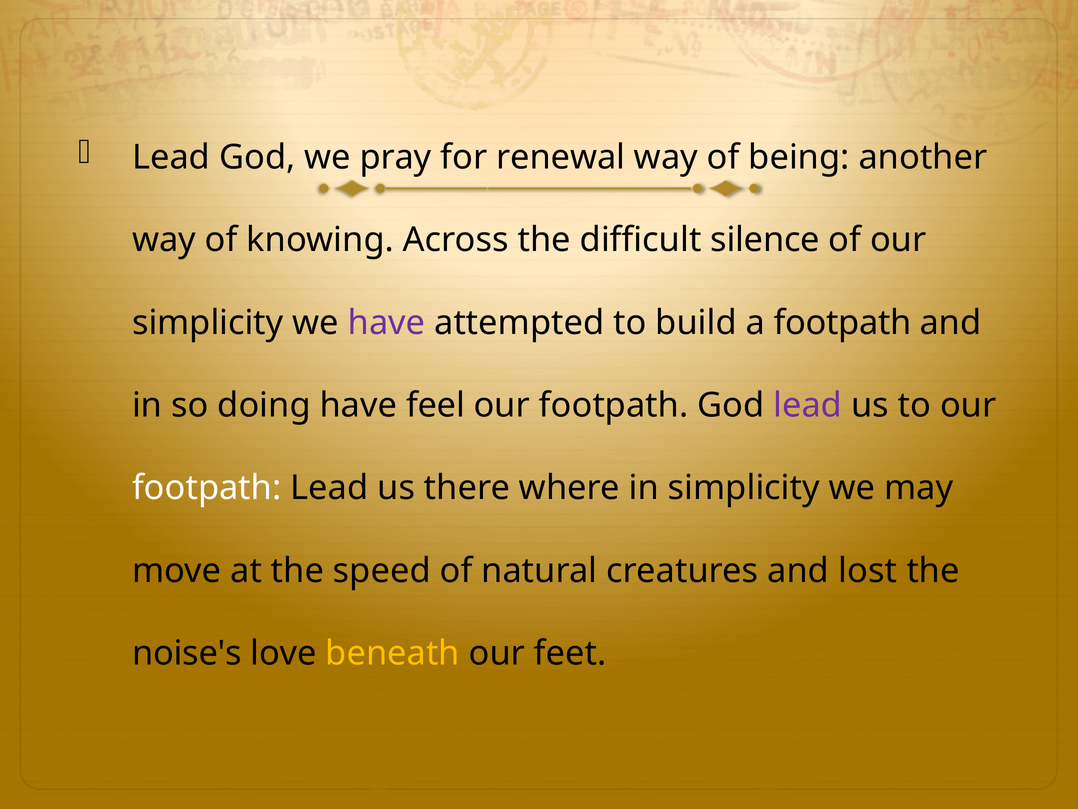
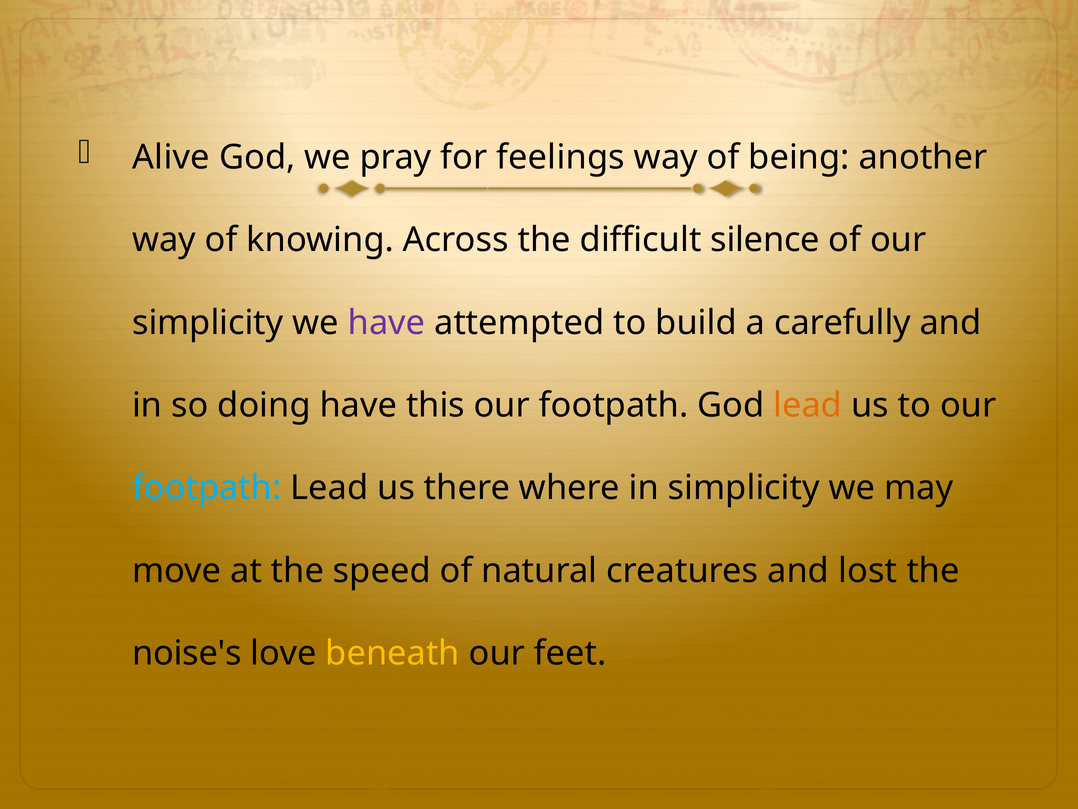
Lead: Lead -> Alive (171, 157)
renewal: renewal -> feelings (561, 157)
a footpath: footpath -> carefully (842, 323)
feel: feel -> this (435, 405)
lead colour: purple -> orange (808, 405)
footpath colour: white -> light blue (207, 488)
